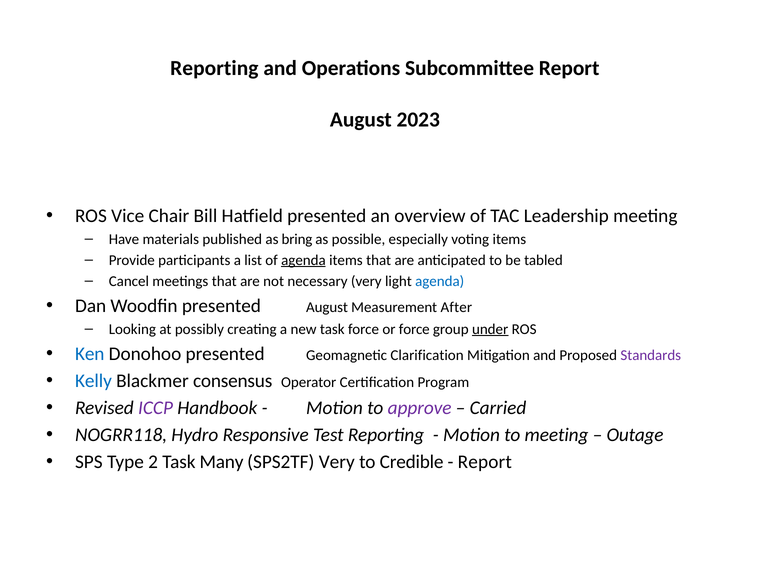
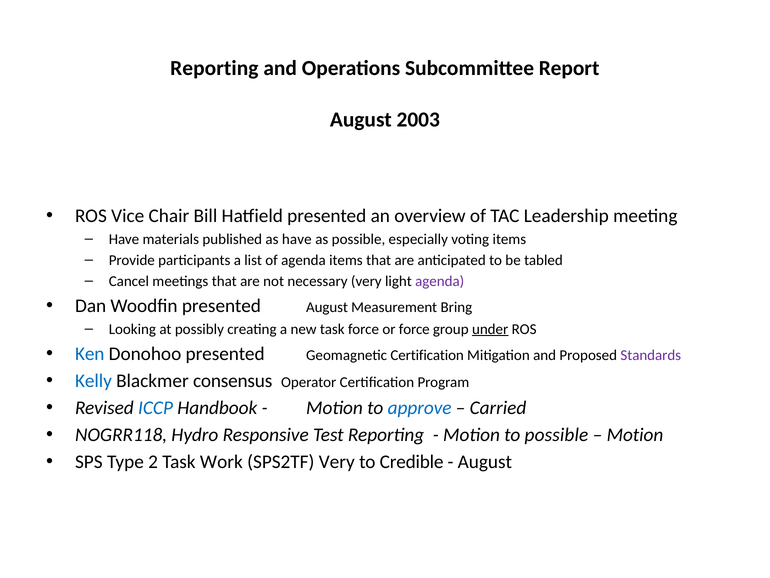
2023: 2023 -> 2003 (418, 120)
as bring: bring -> have (297, 239)
agenda underline: present -> none (303, 260)
agenda colour: blue -> purple (440, 281)
After: After -> Bring (456, 307)
Geomagnetic Clarification: Clarification -> Certification (427, 355)
ICCP colour: purple -> blue (156, 408)
approve colour: purple -> blue (420, 408)
to meeting: meeting -> possible (556, 434)
Outage: Outage -> Motion (635, 434)
Many: Many -> Work (221, 461)
Report: Report -> August (485, 461)
